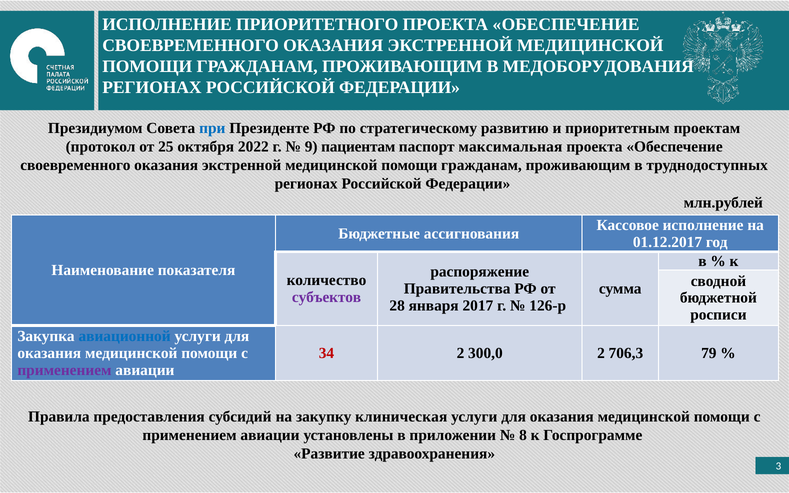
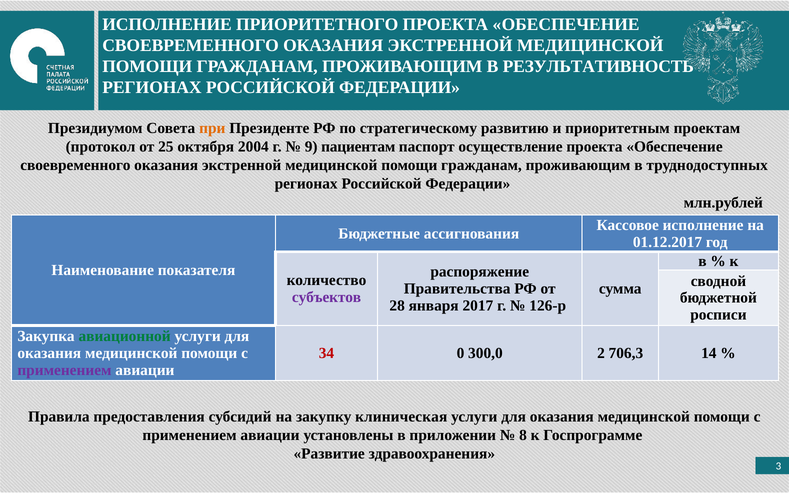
МЕДОБОРУДОВАНИЯ: МЕДОБОРУДОВАНИЯ -> РЕЗУЛЬТАТИВНОСТЬ (598, 66)
при colour: blue -> orange (212, 128)
2022: 2022 -> 2004 (253, 147)
максимальная: максимальная -> осуществление (510, 147)
авиационной colour: blue -> green (125, 336)
34 2: 2 -> 0 (461, 353)
79: 79 -> 14 (709, 353)
